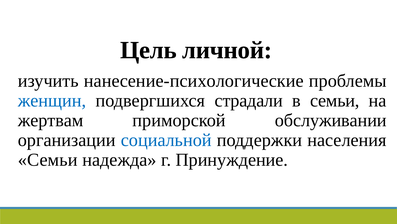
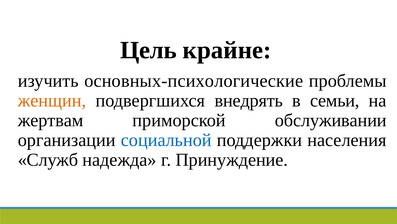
личной: личной -> крайне (227, 50)
нанесение-психологические: нанесение-психологические -> основных-психологические (194, 81)
женщин colour: blue -> orange (52, 100)
страдали: страдали -> внедрять (249, 100)
Семьи: Семьи -> Служб (48, 159)
